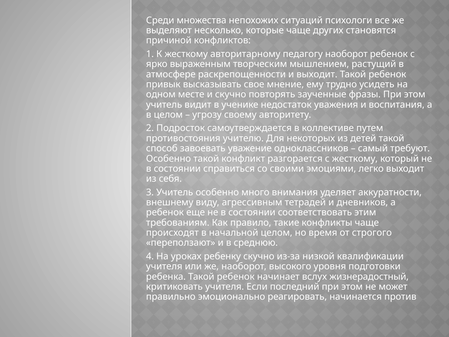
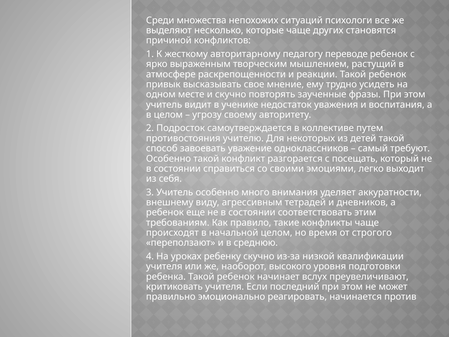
педагогу наоборот: наоборот -> переводе (346, 54)
и выходит: выходит -> реакции (317, 74)
с жесткому: жесткому -> посещать (355, 158)
жизнерадостный: жизнерадостный -> преувеличивают (369, 276)
